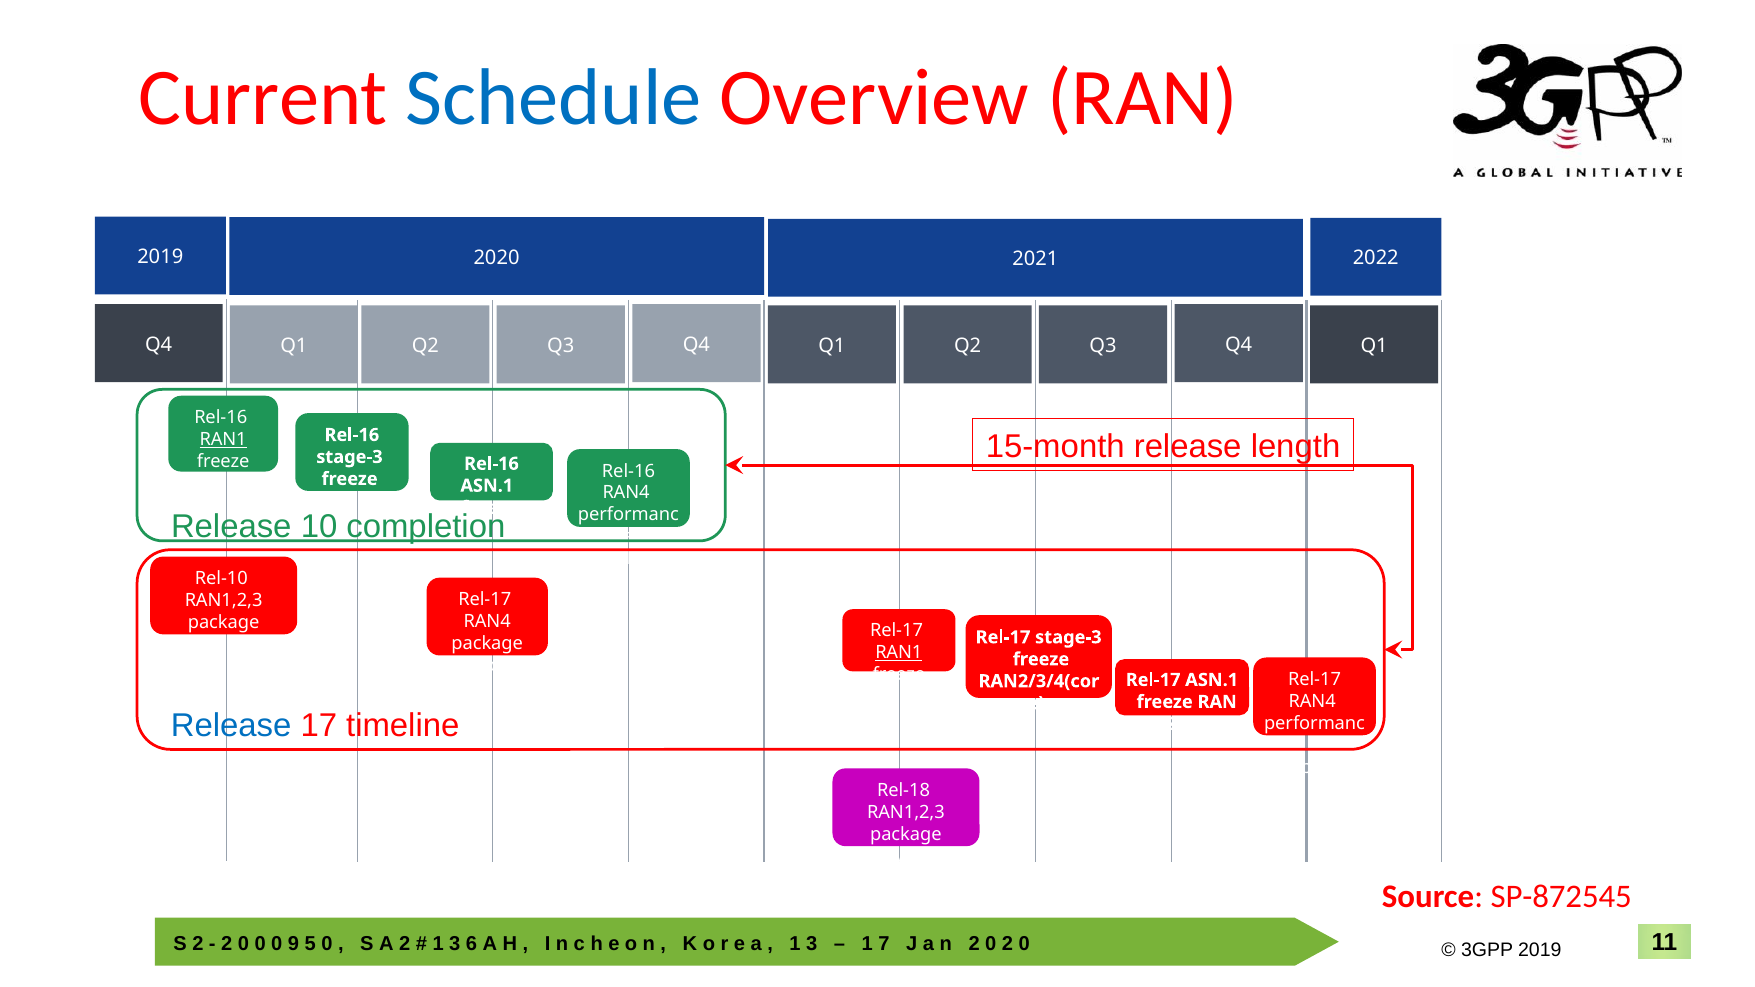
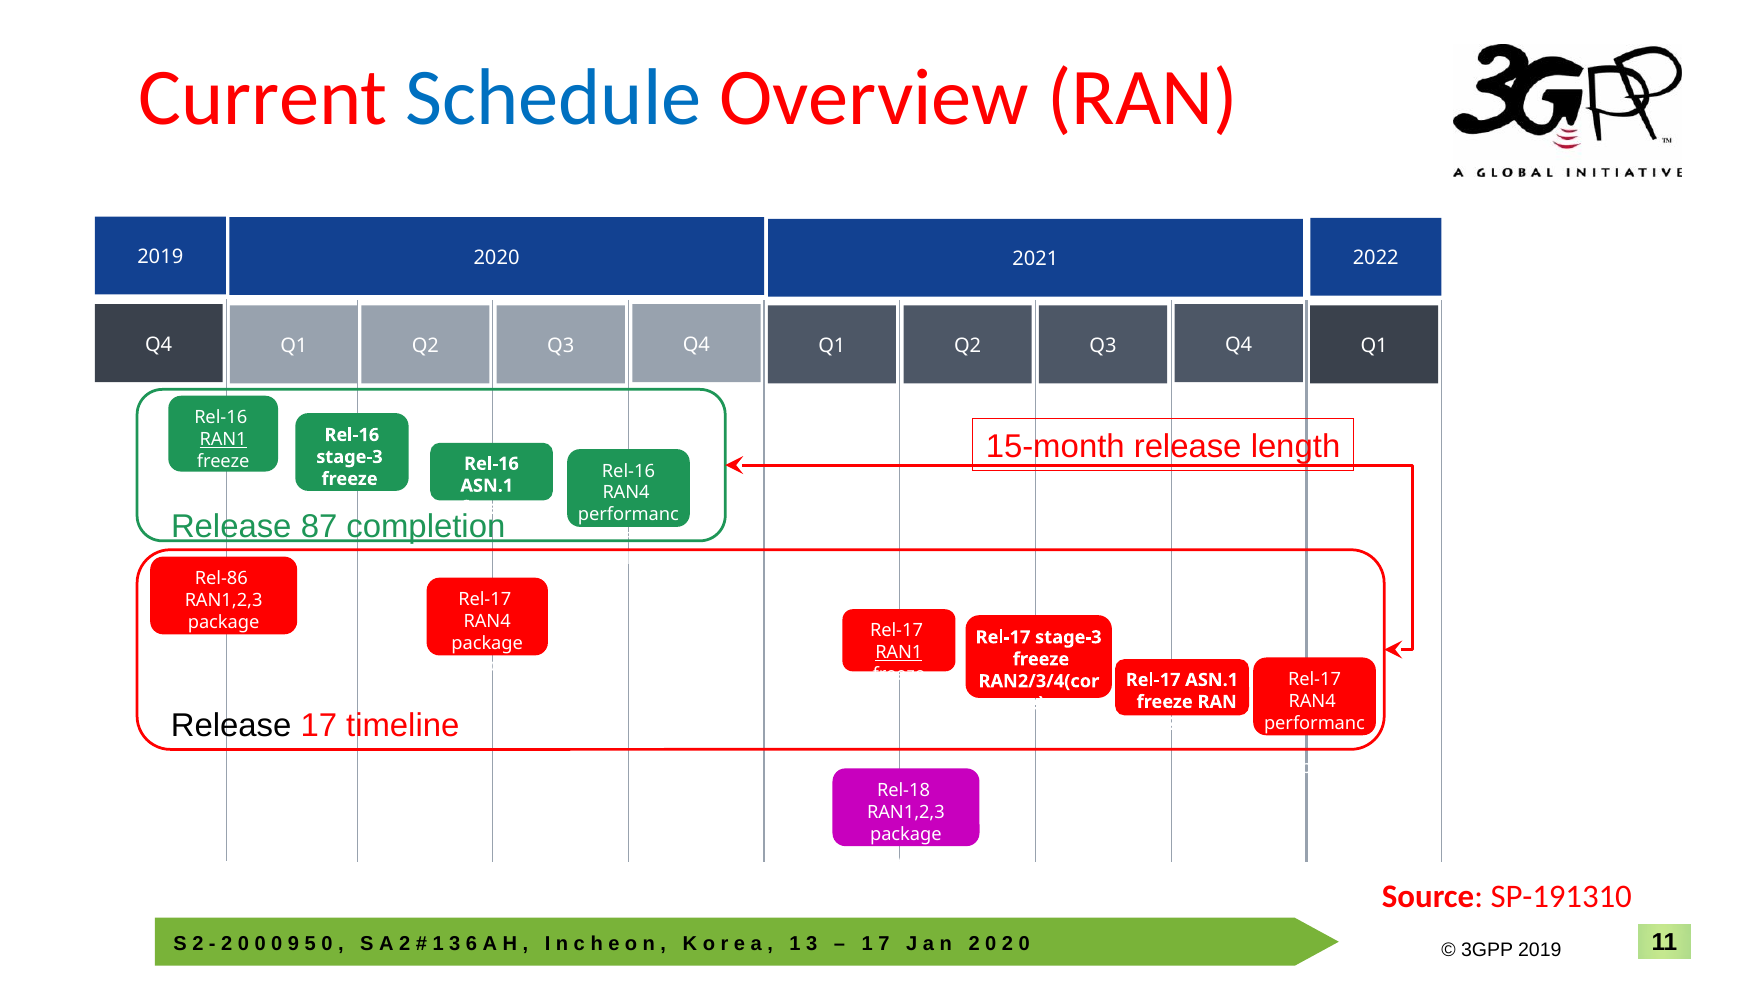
10: 10 -> 87 (319, 527)
Rel-10: Rel-10 -> Rel-86 (221, 579)
Release colour: blue -> black (231, 726)
SP-872545: SP-872545 -> SP-191310 (1561, 897)
